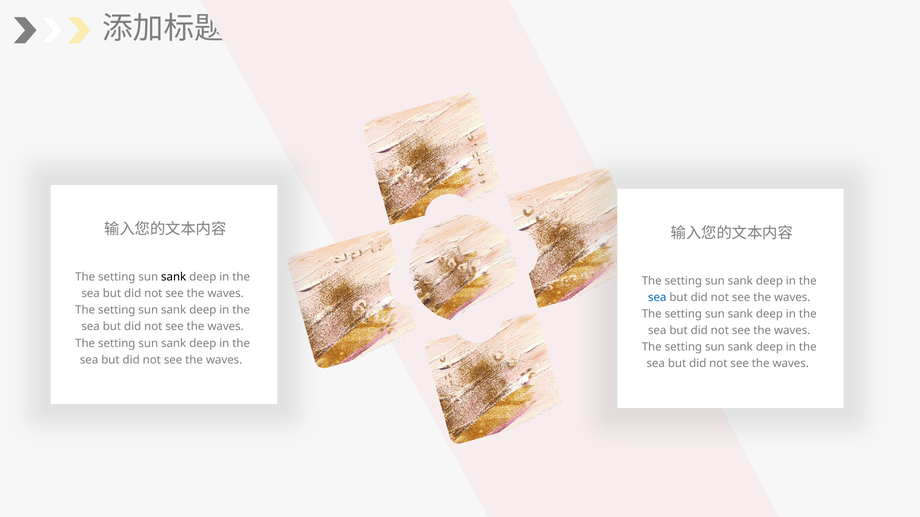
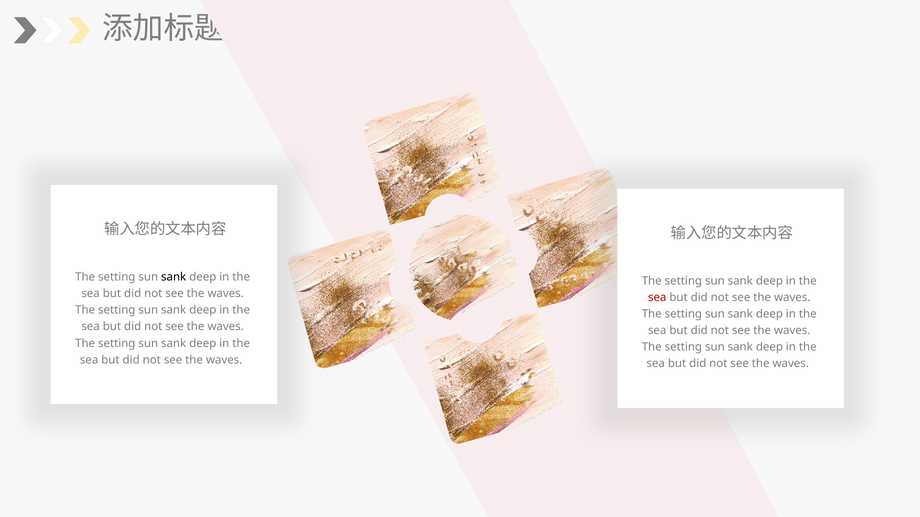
sea colour: blue -> red (657, 298)
